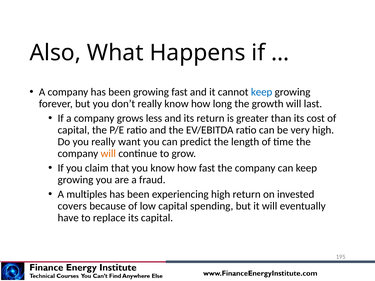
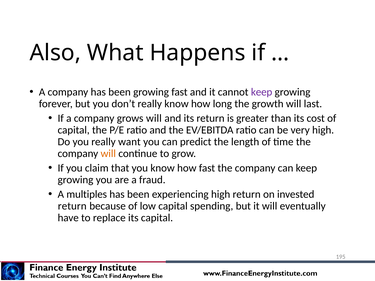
keep colour: blue -> purple (262, 92)
grows less: less -> will (154, 118)
covers: covers -> return (72, 206)
